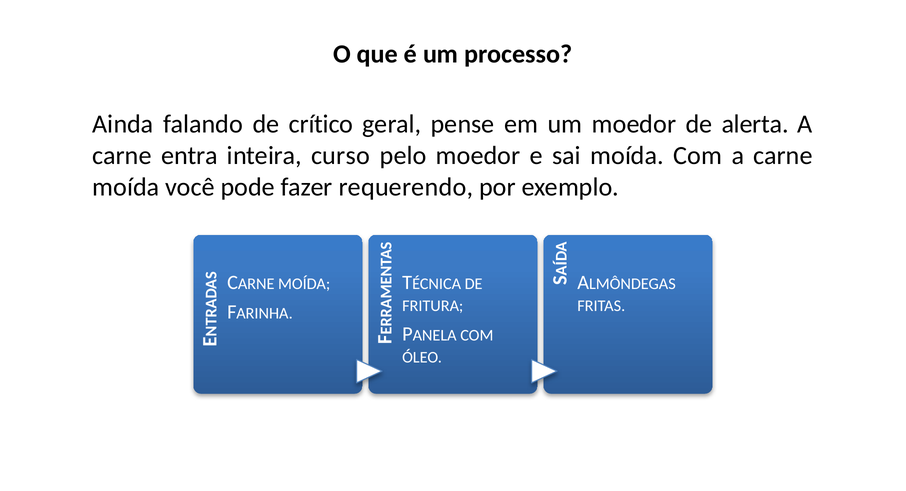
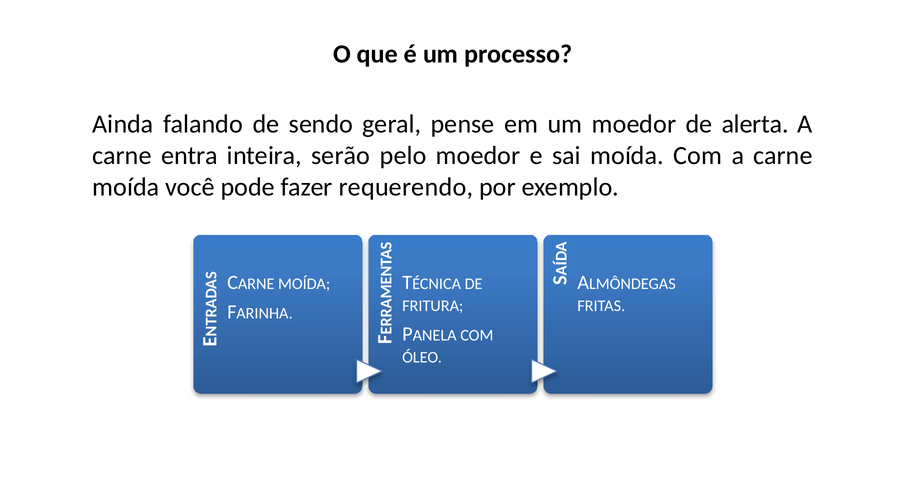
crítico: crítico -> sendo (321, 124)
curso: curso -> serão (341, 156)
